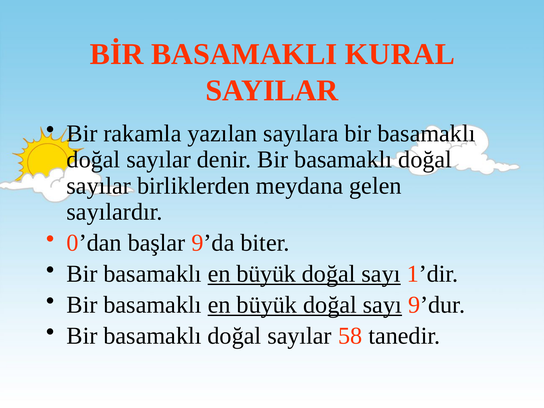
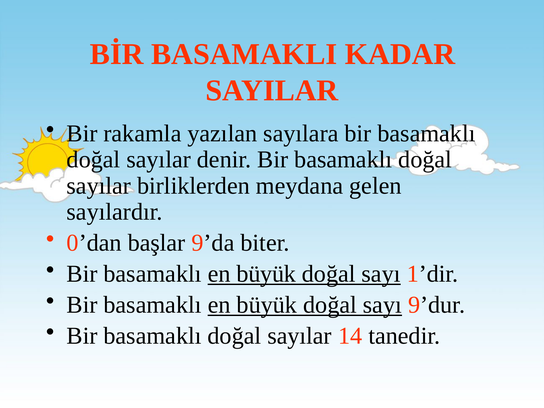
KURAL: KURAL -> KADAR (400, 54)
58: 58 -> 14 (350, 336)
